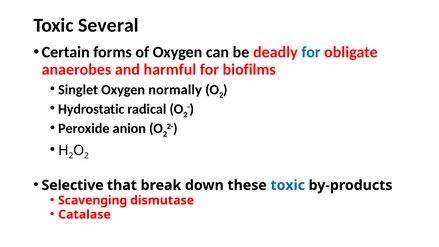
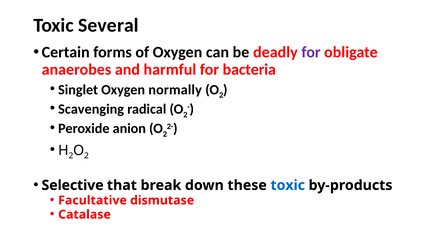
for colour: blue -> purple (311, 52)
biofilms: biofilms -> bacteria (249, 70)
Hydrostatic: Hydrostatic -> Scavenging (91, 109)
Scavenging: Scavenging -> Facultative (93, 200)
